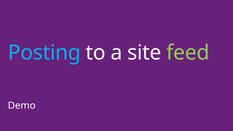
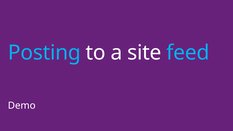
feed colour: light green -> light blue (188, 53)
